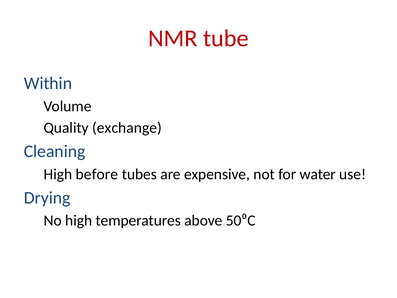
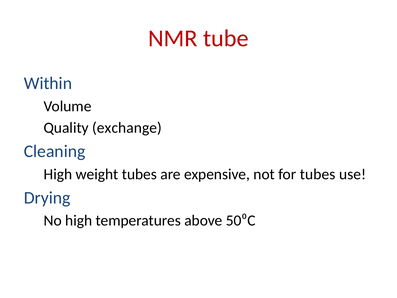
before: before -> weight (97, 174)
for water: water -> tubes (318, 174)
